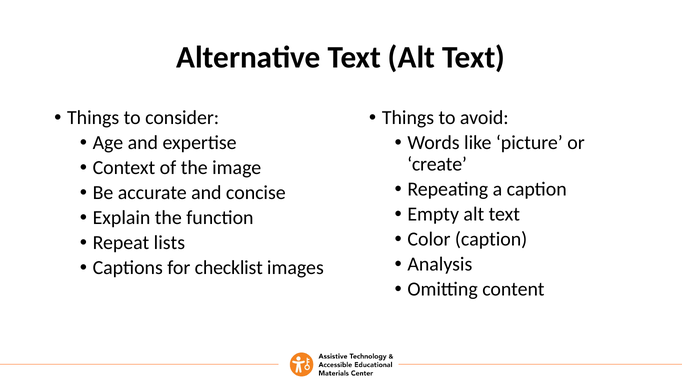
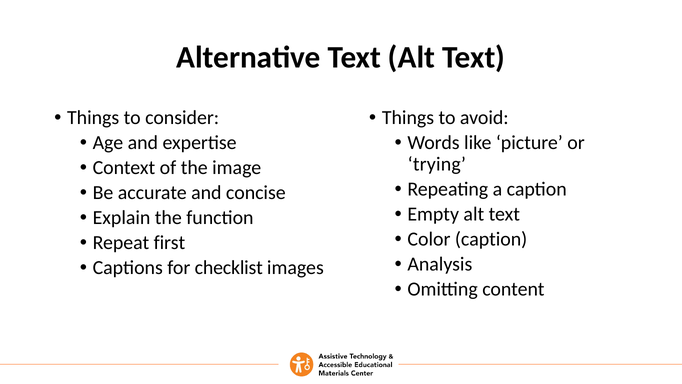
create: create -> trying (437, 164)
lists: lists -> first (169, 243)
